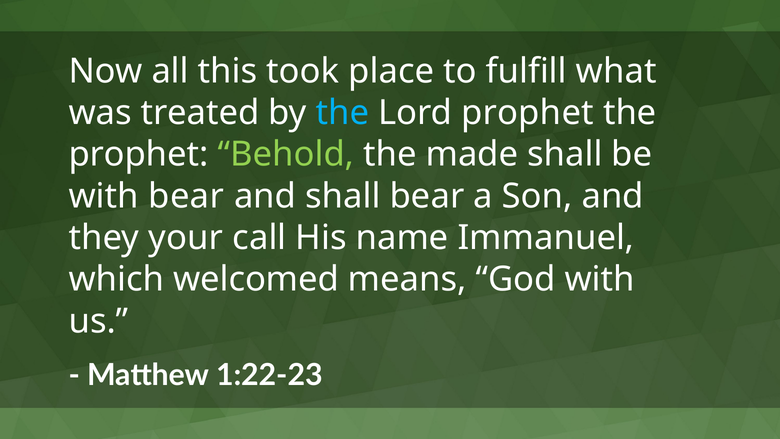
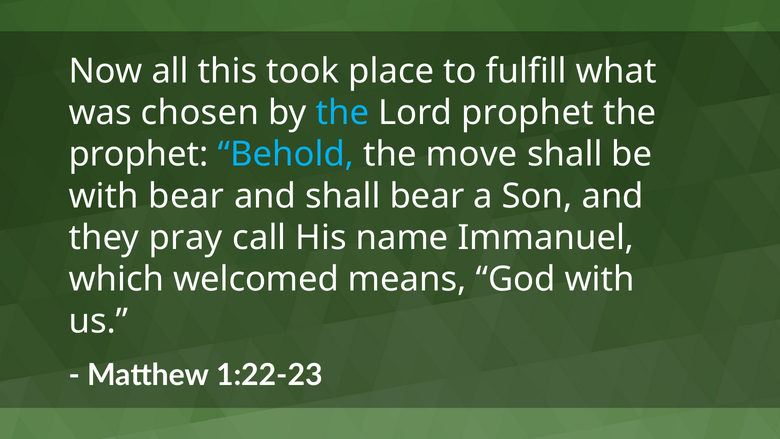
treated: treated -> chosen (200, 113)
Behold colour: light green -> light blue (286, 154)
made: made -> move (472, 154)
your: your -> pray (186, 238)
